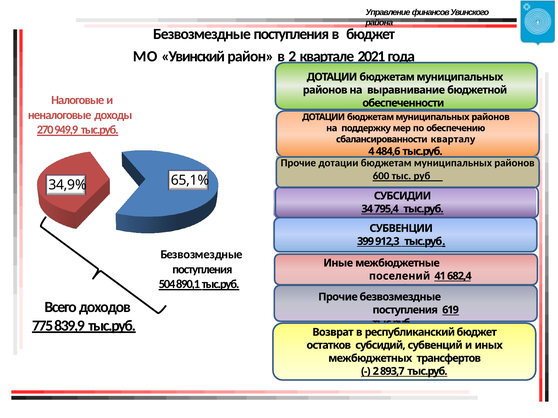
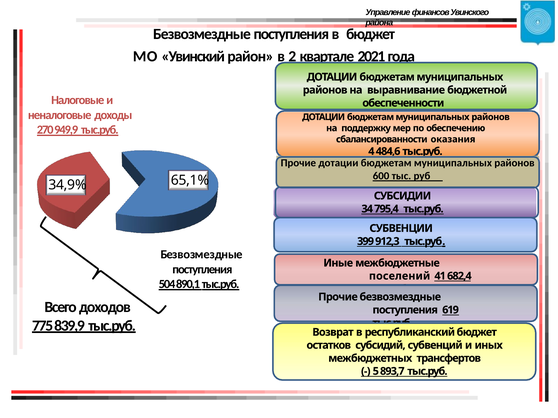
кварталу: кварталу -> оказания (453, 139)
2: 2 -> 5 (376, 372)
